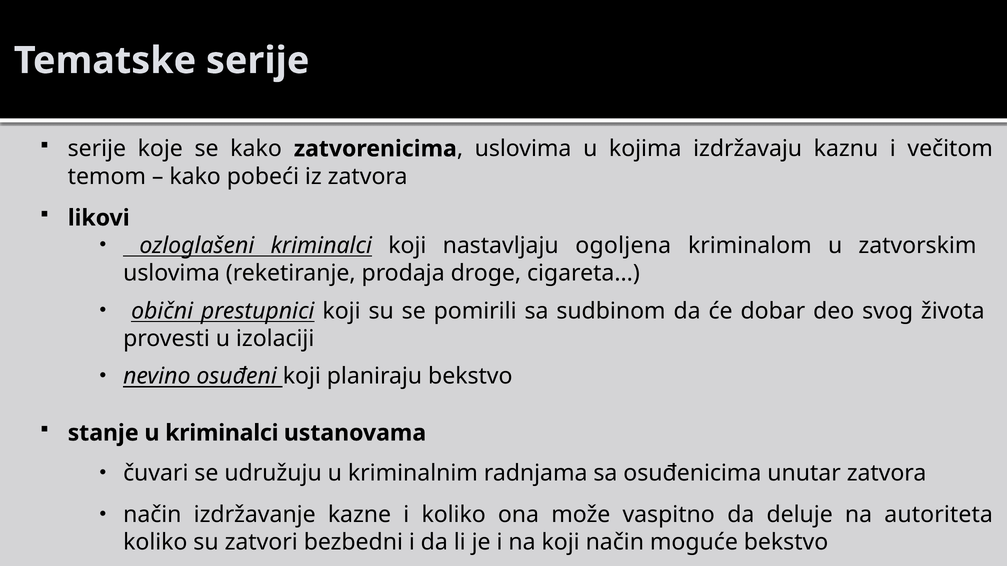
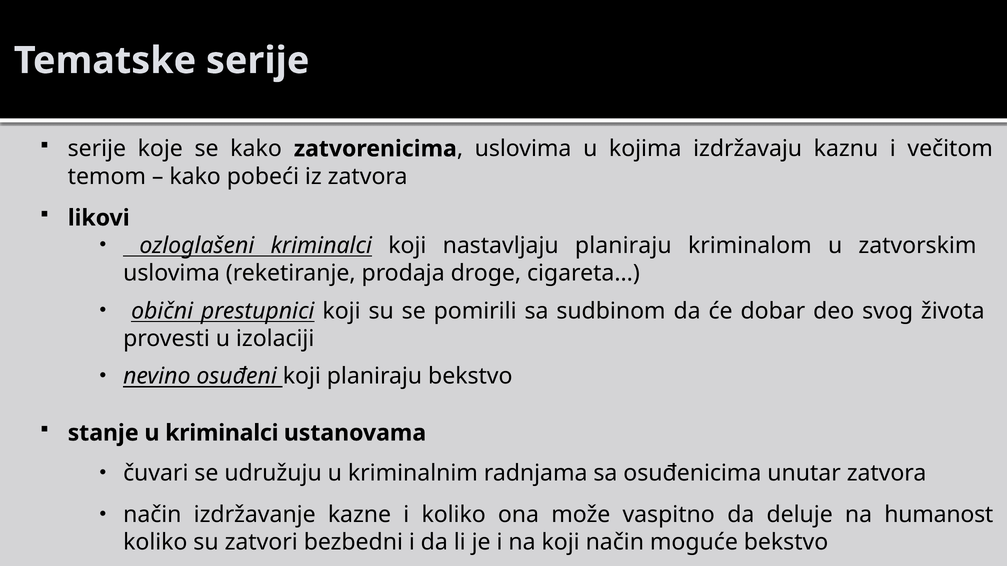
nastavljaju ogoljena: ogoljena -> planiraju (623, 246)
autoriteta: autoriteta -> humanost (939, 515)
